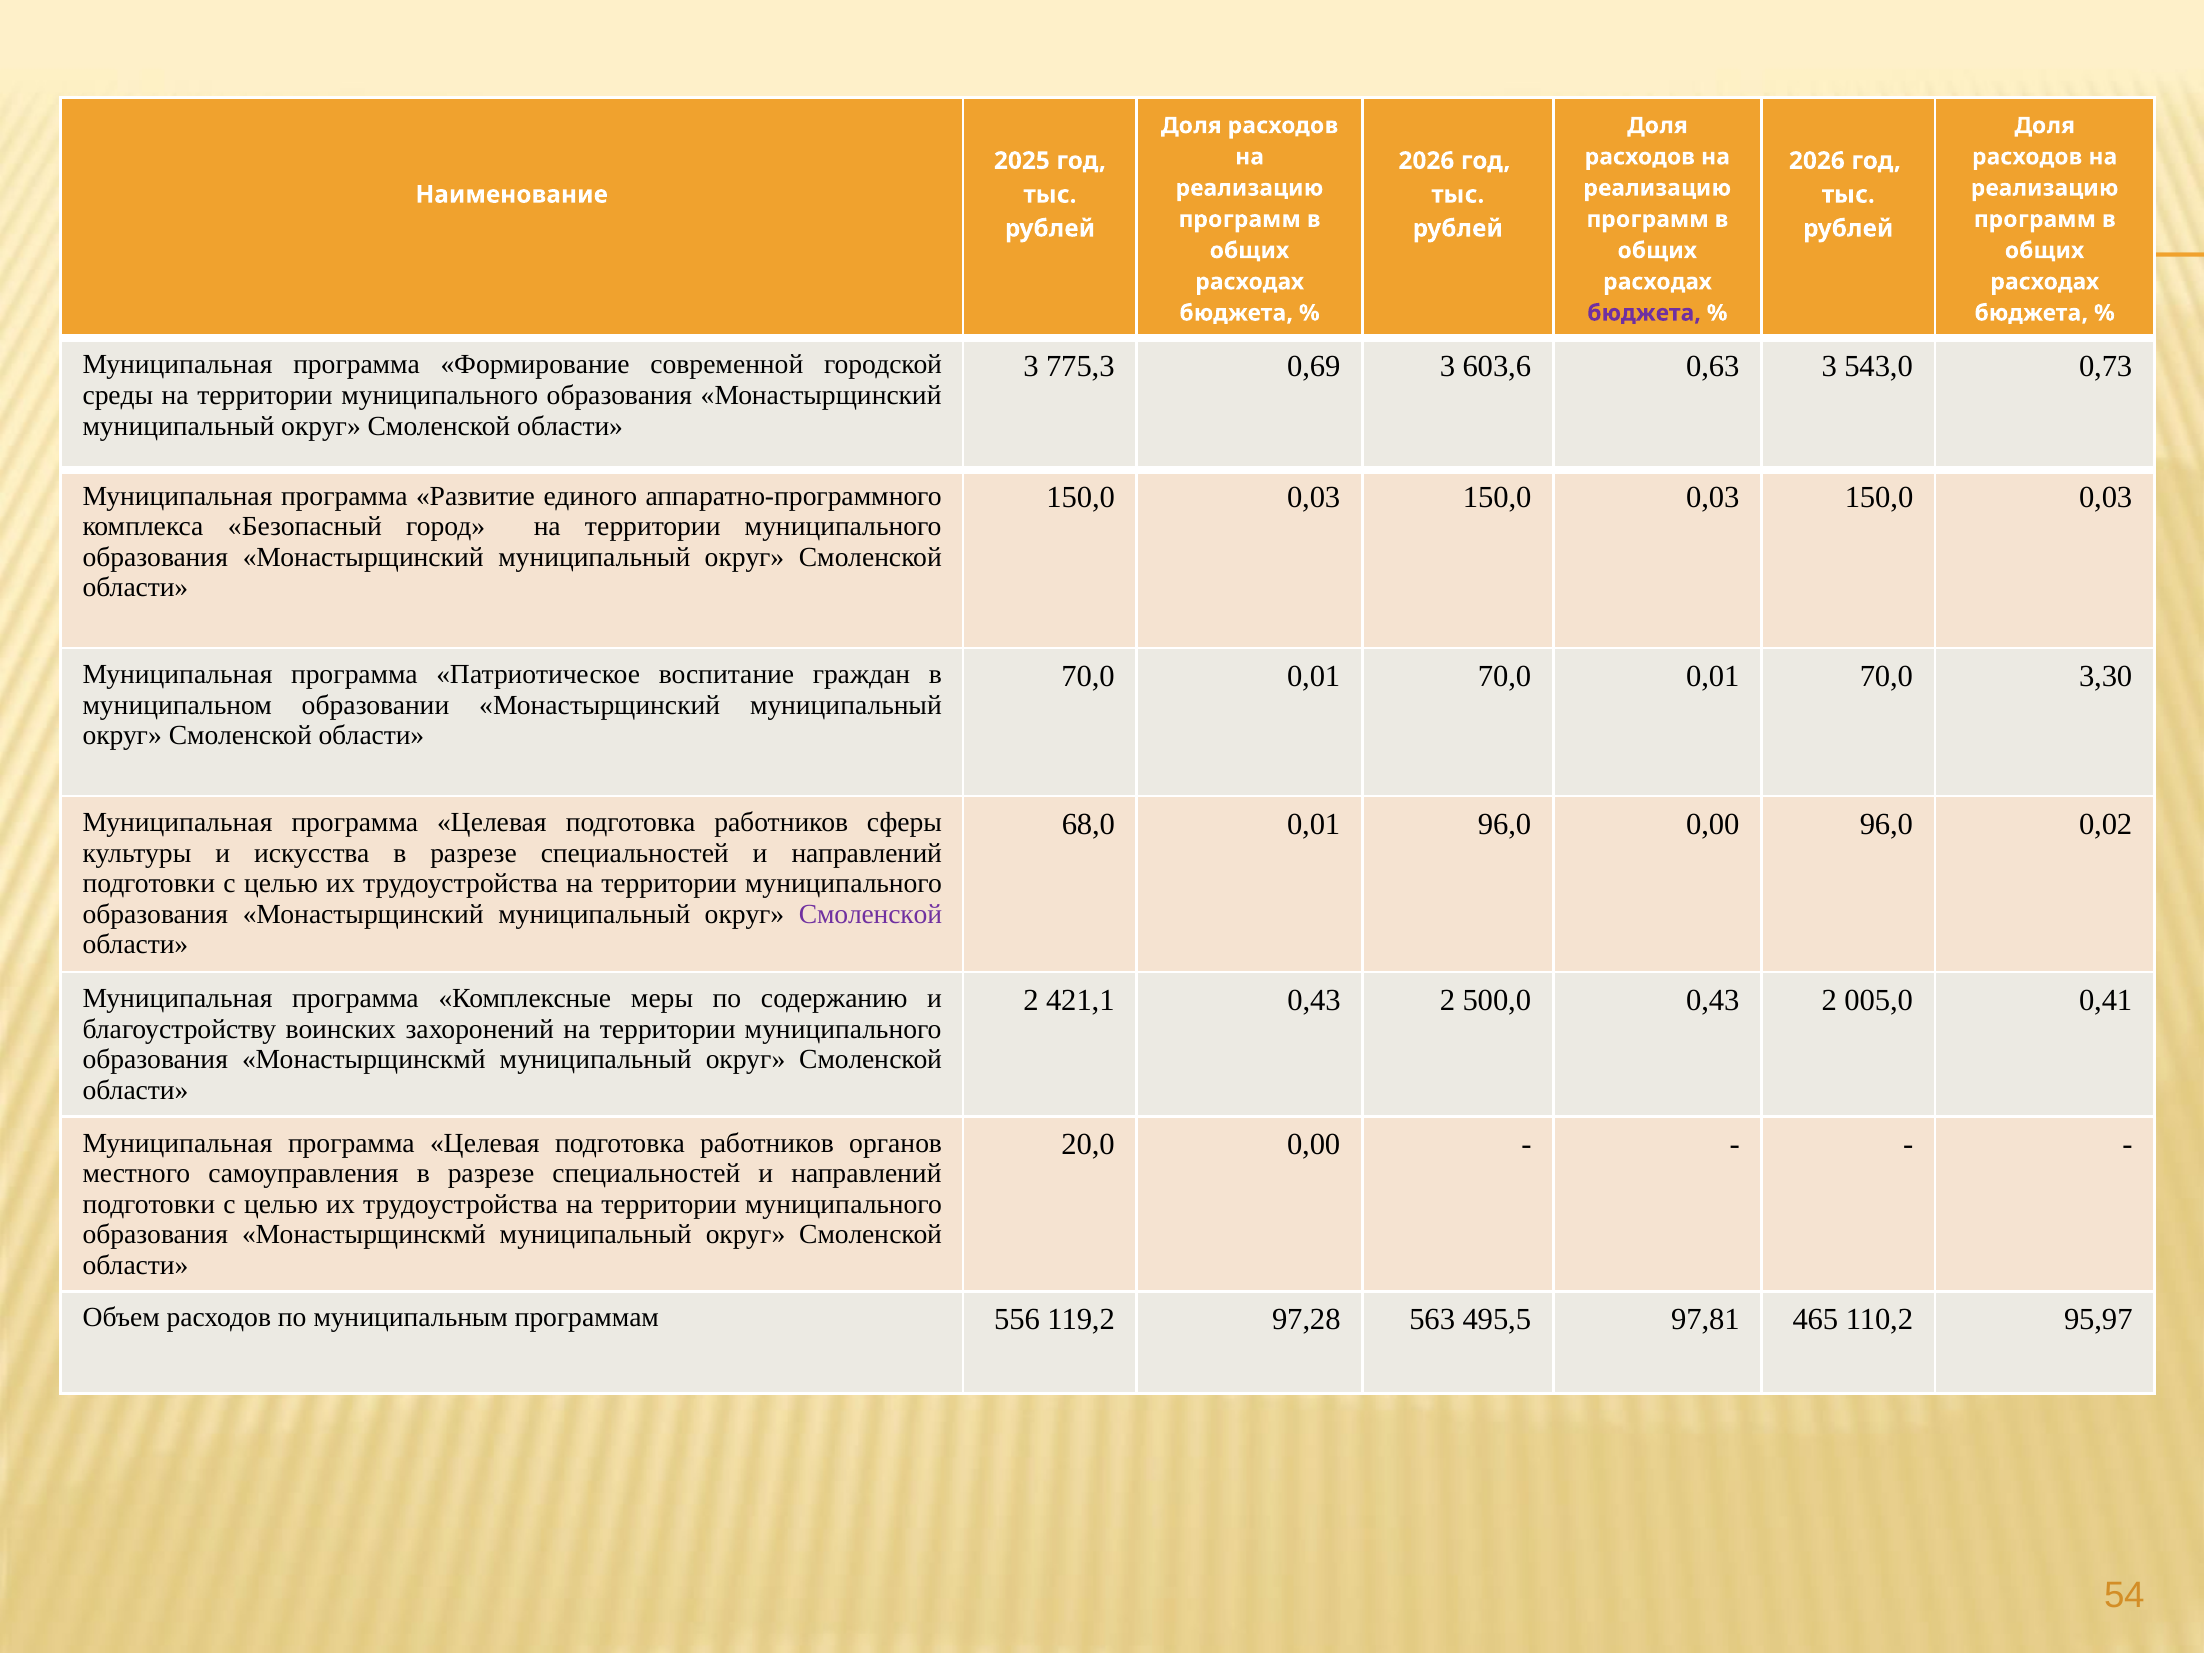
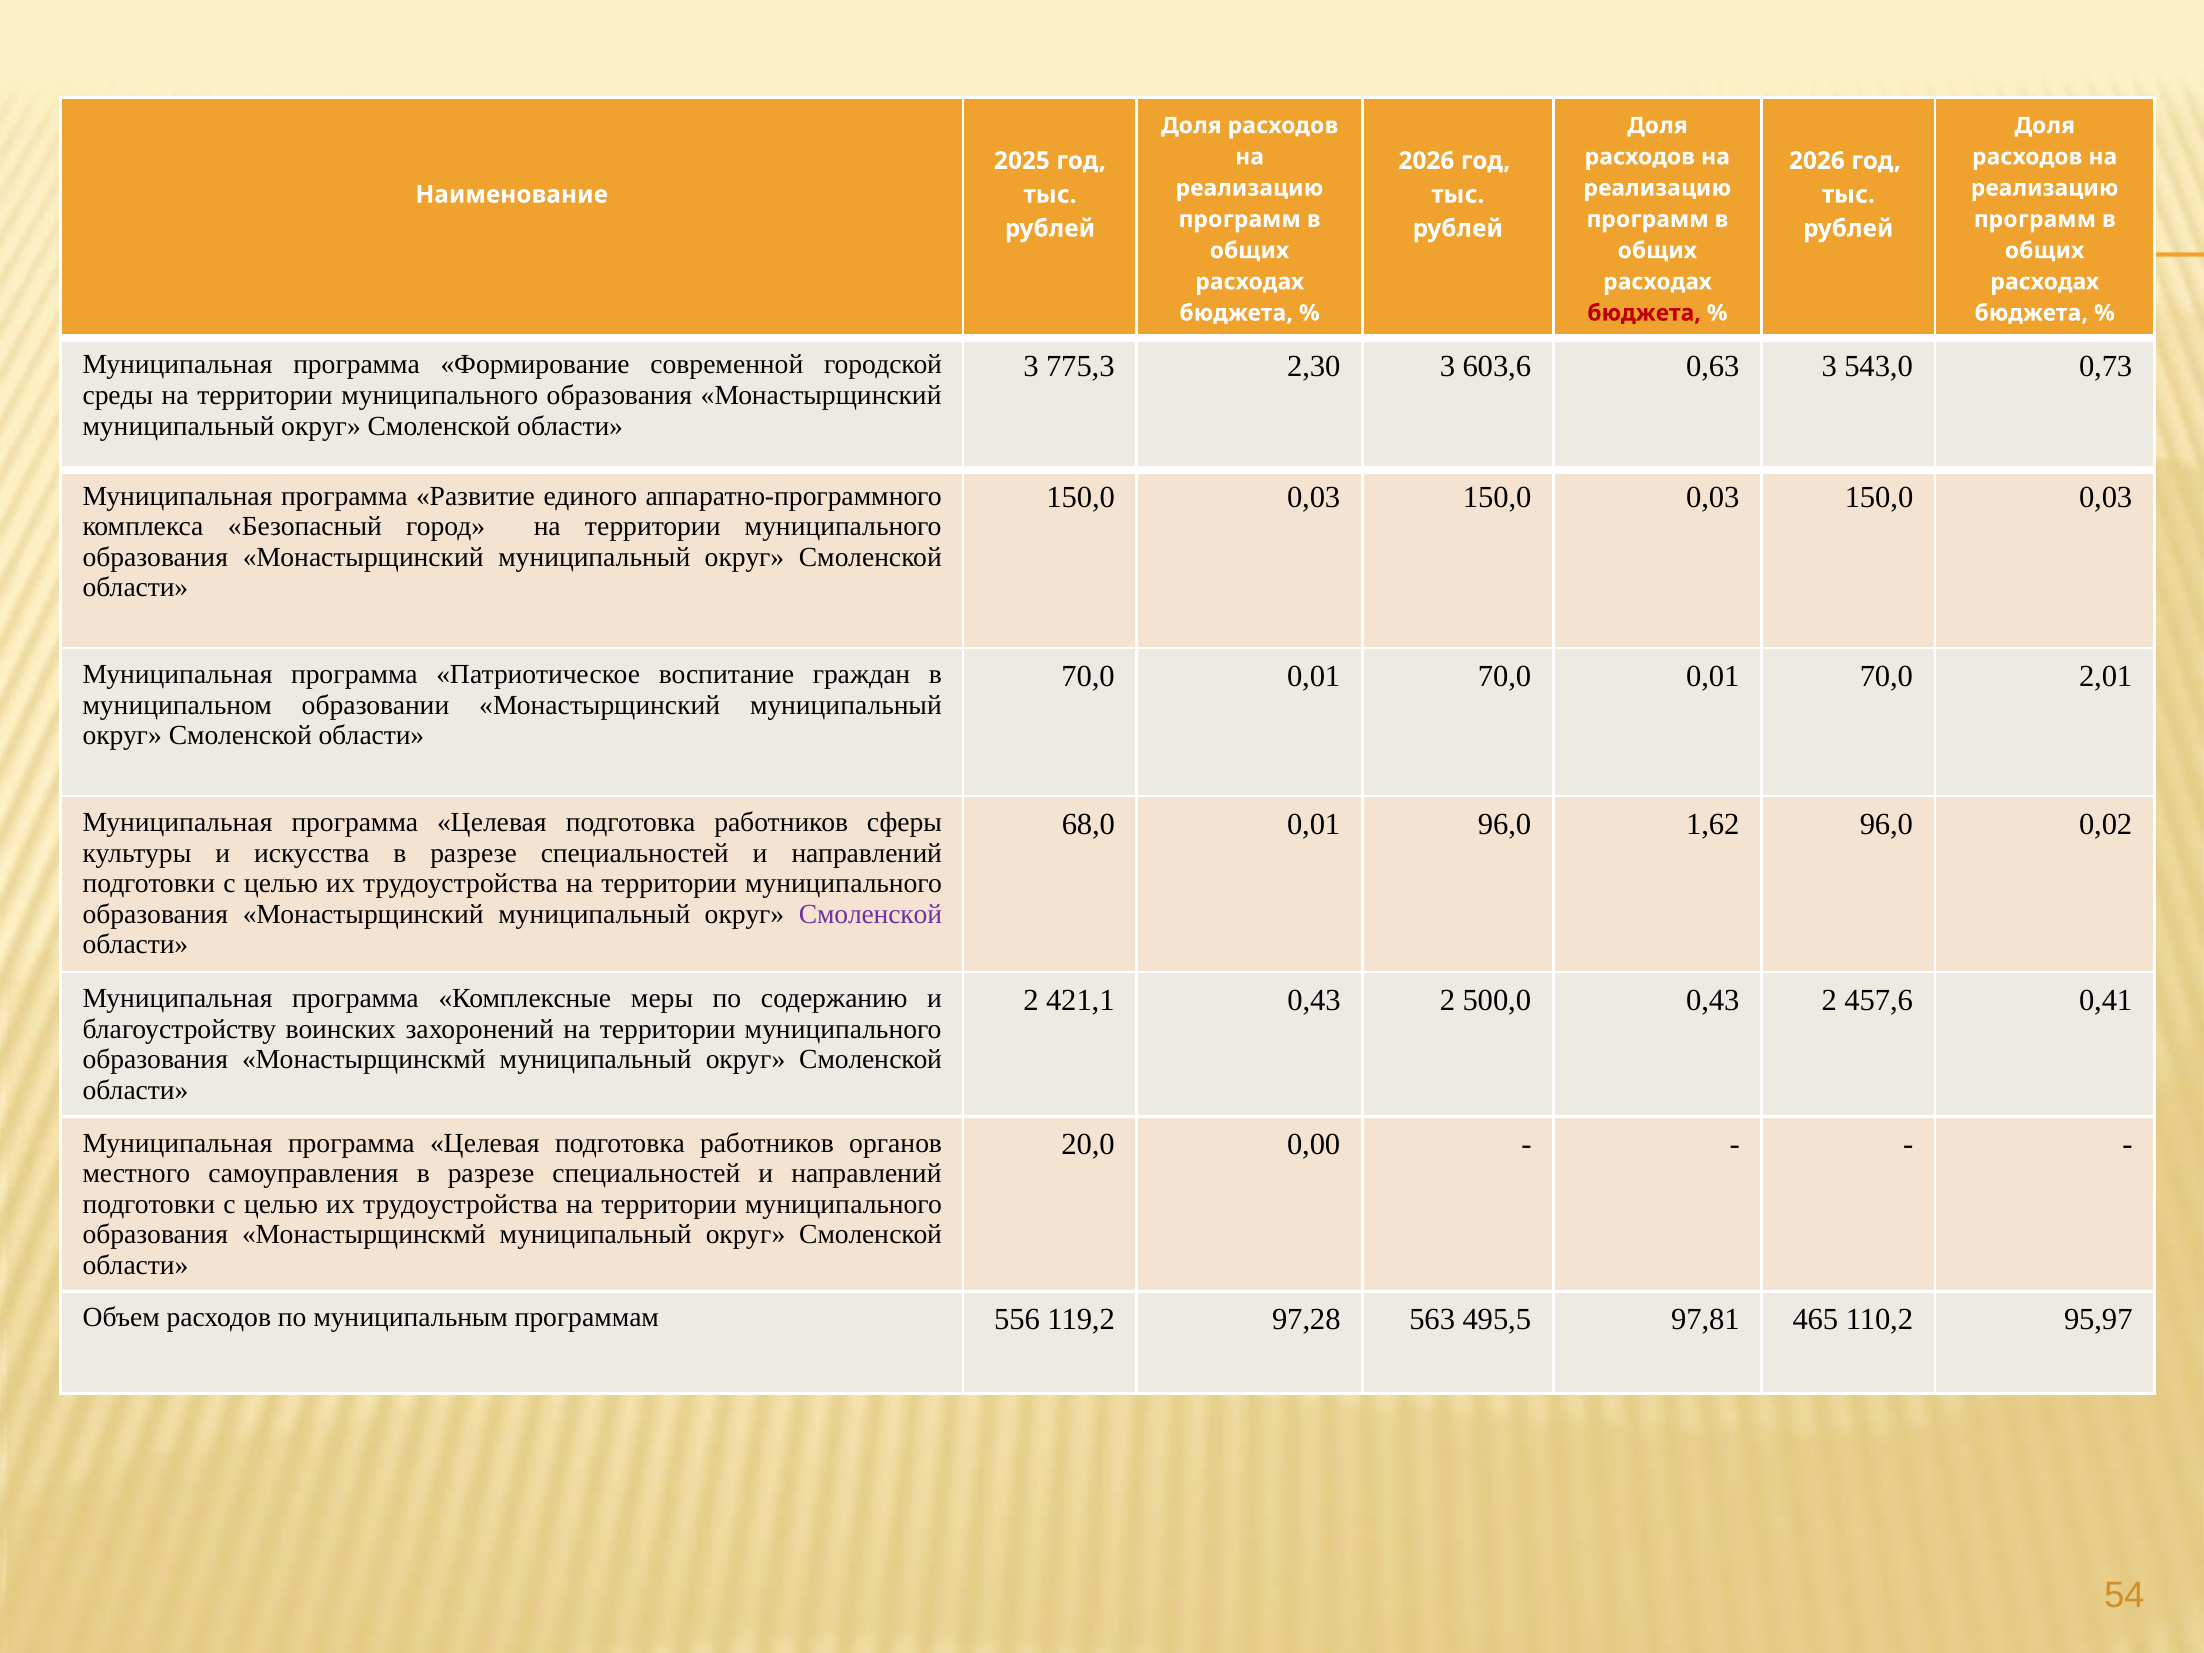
бюджета colour: purple -> red (1644, 313)
0,69: 0,69 -> 2,30 (1314, 366)
3,30: 3,30 -> 2,01 (2106, 676)
96,0 0,00: 0,00 -> 1,62 (1713, 824)
005,0: 005,0 -> 457,6 (1879, 1000)
